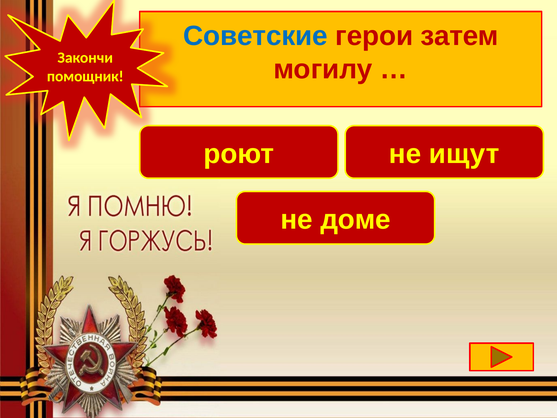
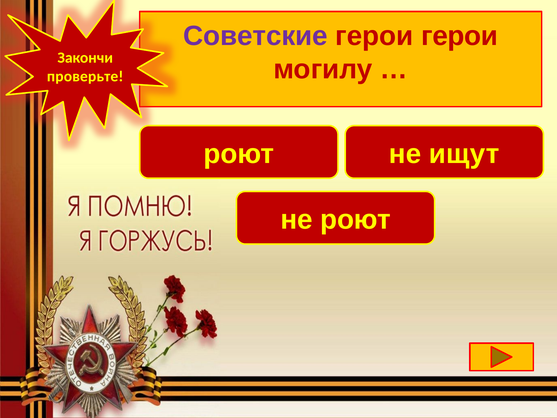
Советские colour: blue -> purple (255, 36)
герои затем: затем -> герои (460, 36)
помощник: помощник -> проверьте (85, 76)
не доме: доме -> роют (356, 220)
